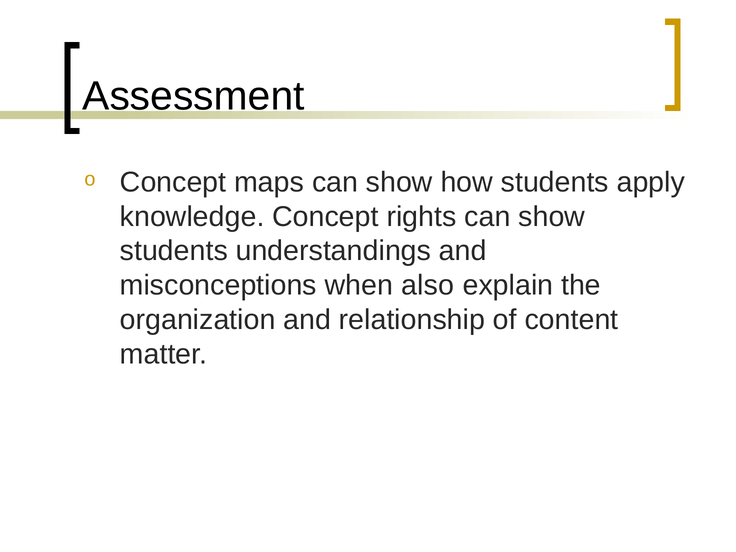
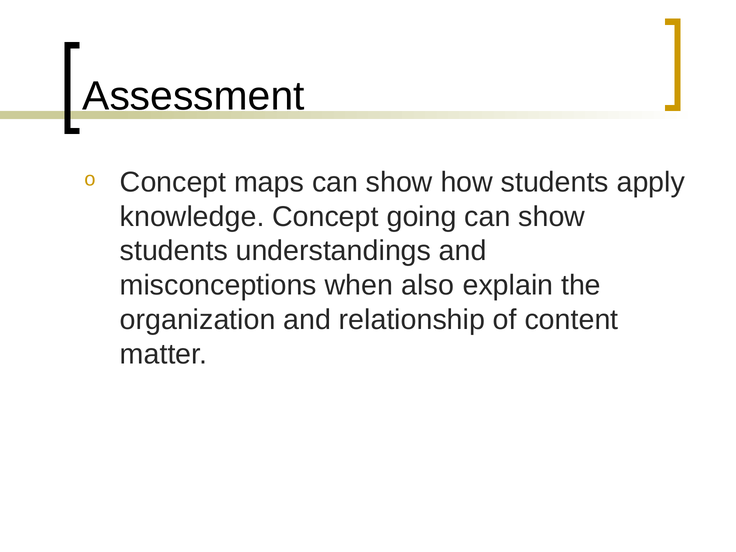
rights: rights -> going (422, 217)
